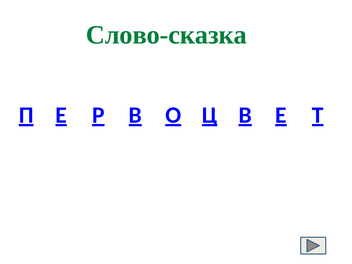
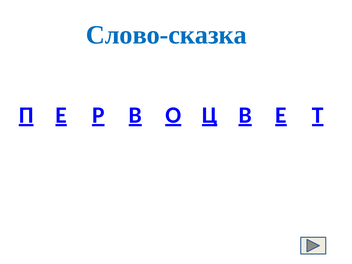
Слово-сказка colour: green -> blue (166, 35)
